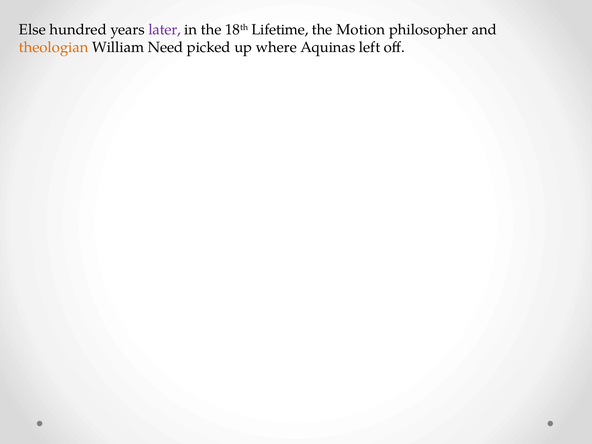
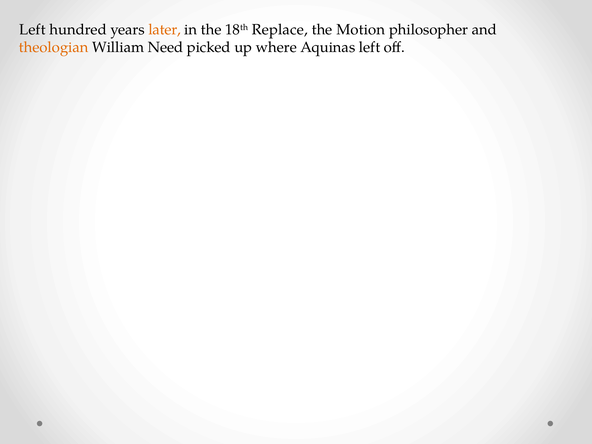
Else: Else -> Left (32, 30)
later colour: purple -> orange (165, 30)
Lifetime: Lifetime -> Replace (280, 30)
